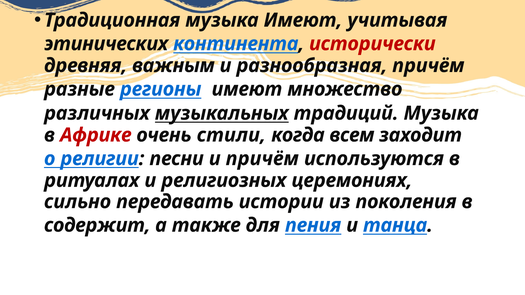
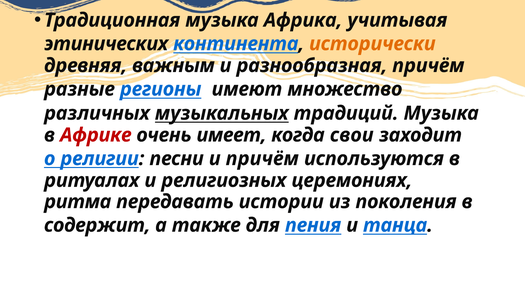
музыка Имеют: Имеют -> Африка (303, 20)
исторически colour: red -> orange (372, 44)
стили: стили -> имеет (231, 135)
всем: всем -> свои (352, 135)
сильно: сильно -> ритма (78, 202)
